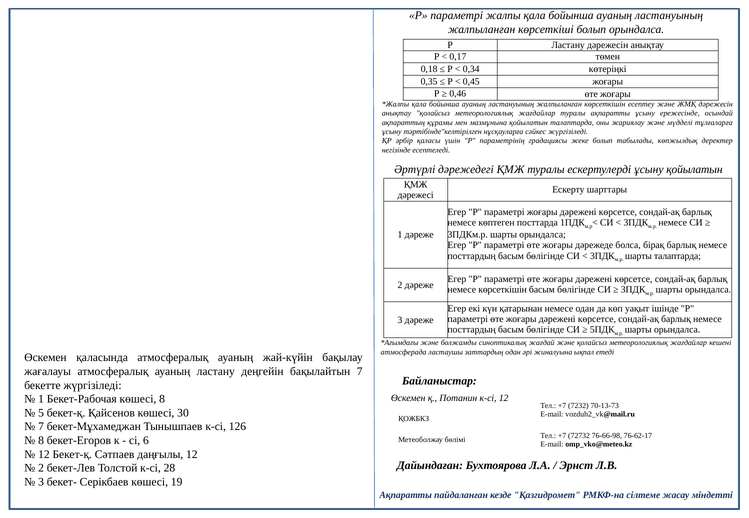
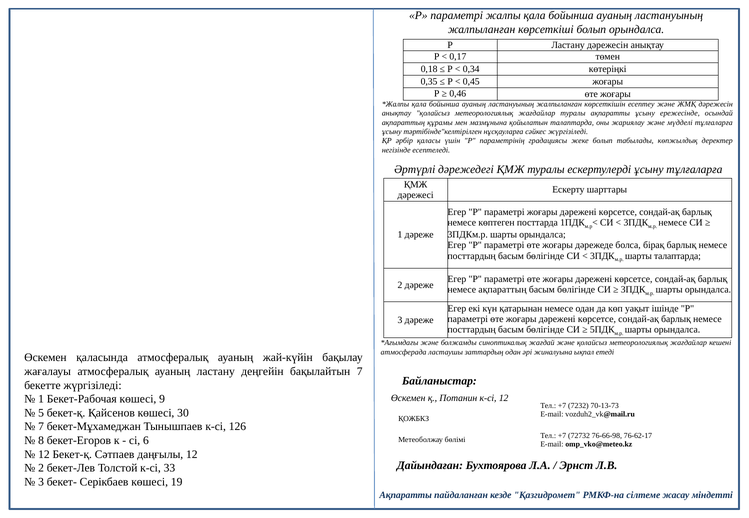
ұсыну қойылатын: қойылатын -> тұлғаларға (694, 170)
немесе көрсеткішін: көрсеткішін -> ақпараттың (503, 290)
көшесі 8: 8 -> 9 (162, 399)
28: 28 -> 33 (169, 469)
